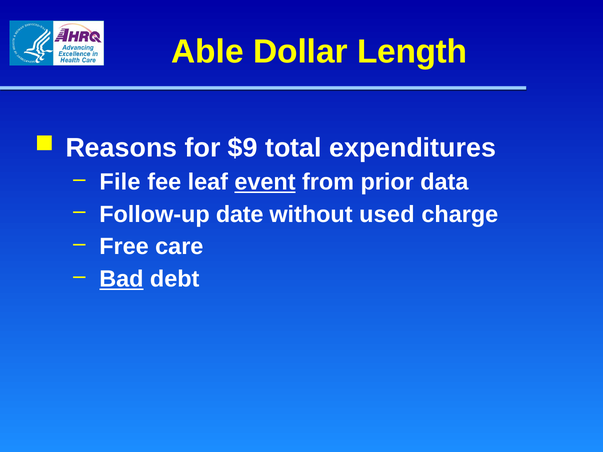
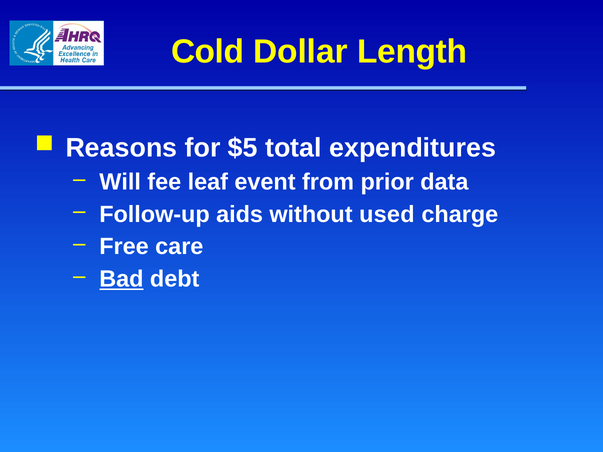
Able: Able -> Cold (208, 52)
$9: $9 -> $5 (243, 148)
File: File -> Will (120, 182)
event underline: present -> none (265, 182)
date: date -> aids (240, 214)
